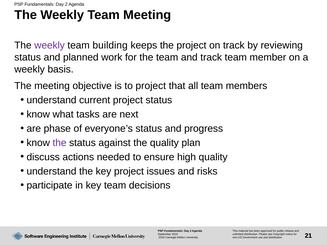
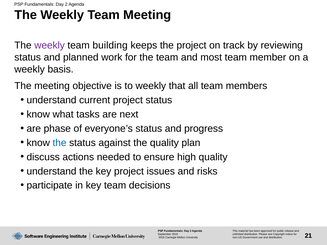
and track: track -> most (211, 57)
to project: project -> weekly (151, 86)
the colour: purple -> blue (60, 143)
